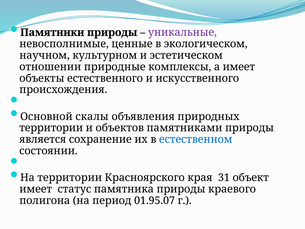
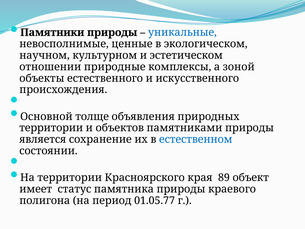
уникальные colour: purple -> blue (182, 32)
а имеет: имеет -> зоной (239, 67)
скалы: скалы -> толще (92, 116)
31: 31 -> 89 (224, 177)
01.95.07: 01.95.07 -> 01.05.77 (155, 200)
